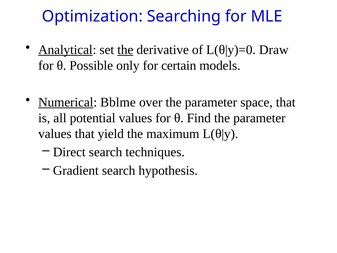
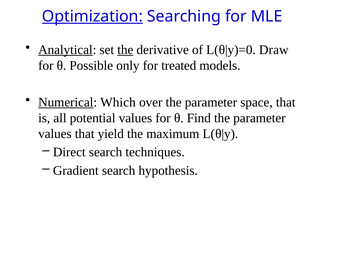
Optimization underline: none -> present (92, 16)
certain: certain -> treated (179, 65)
Bblme: Bblme -> Which (118, 102)
